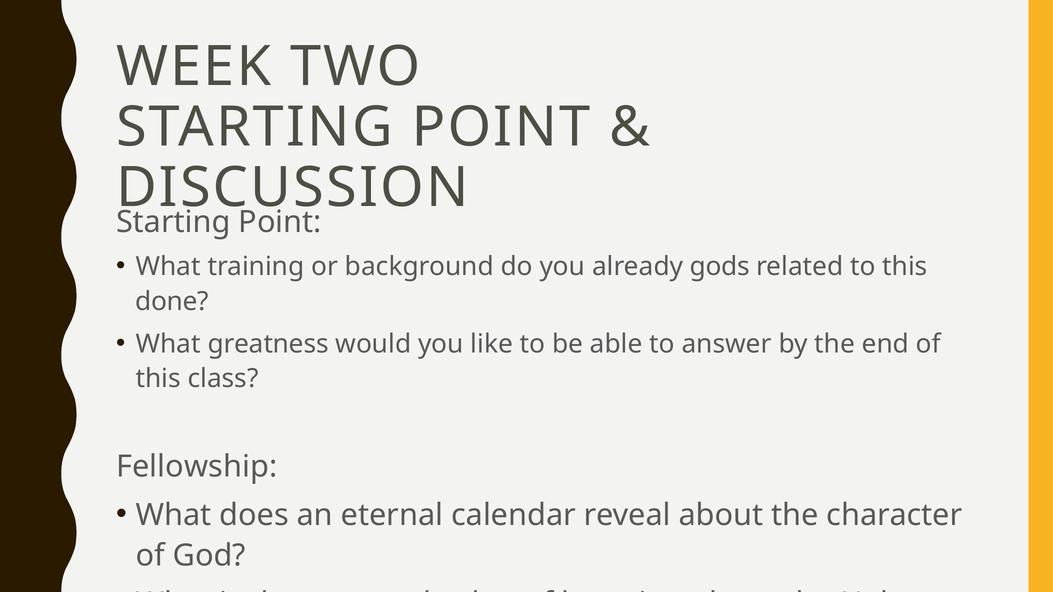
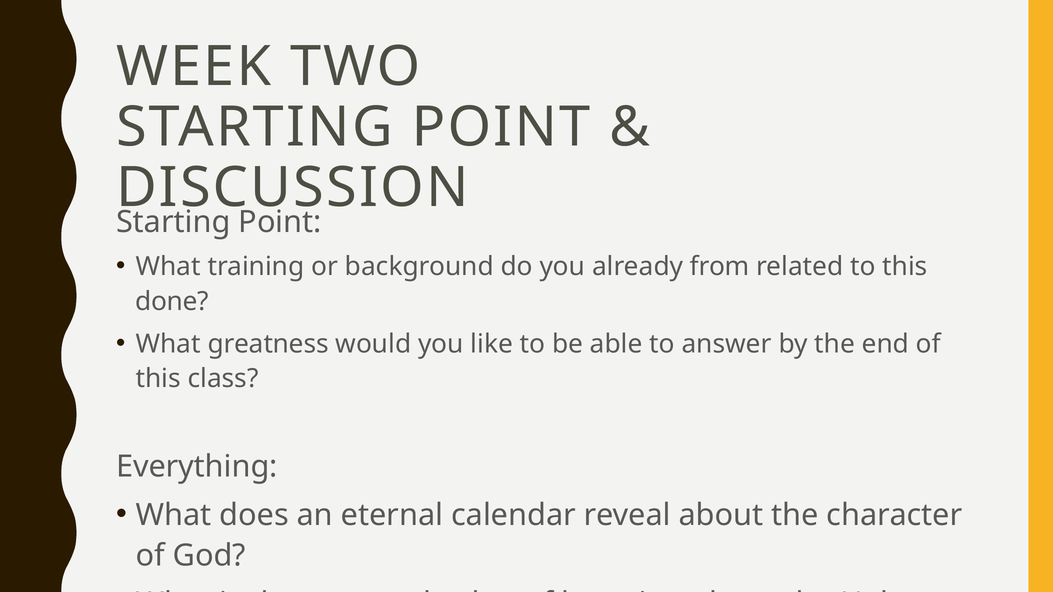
gods: gods -> from (720, 267)
Fellowship: Fellowship -> Everything (197, 467)
